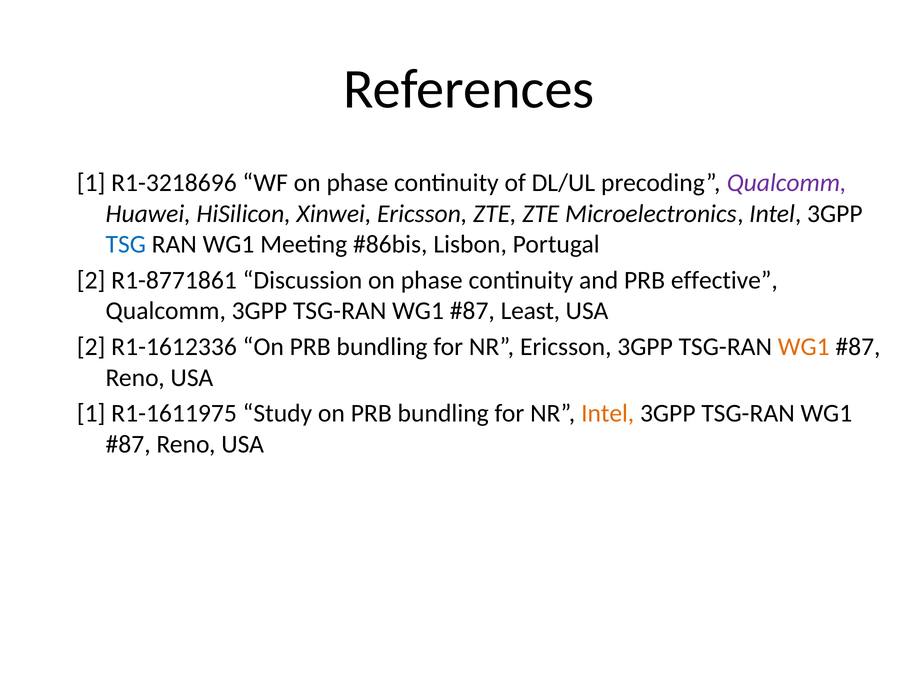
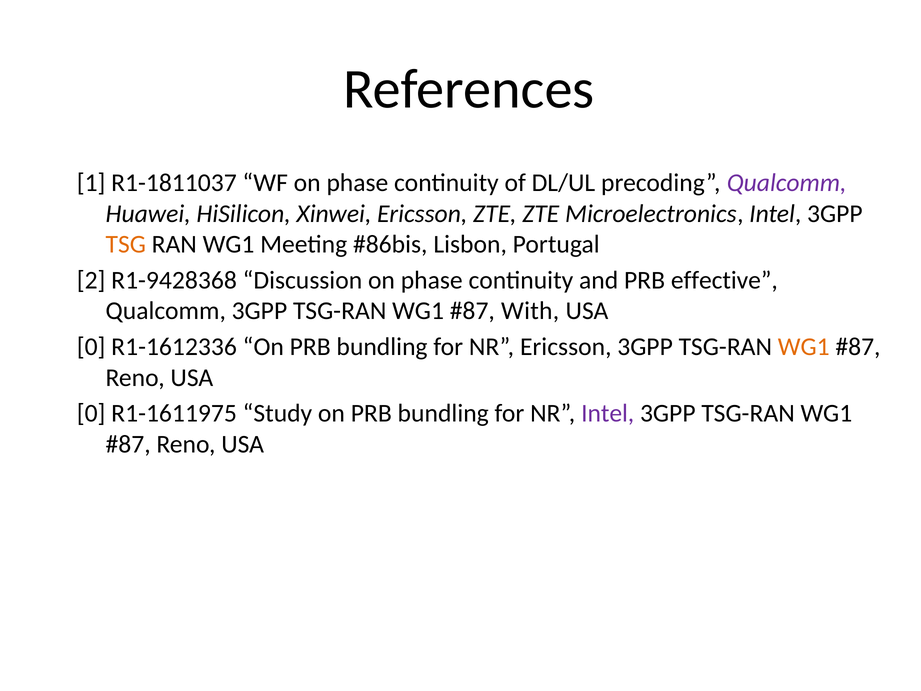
R1-3218696: R1-3218696 -> R1-1811037 (174, 183)
TSG colour: blue -> orange (126, 244)
R1-8771861: R1-8771861 -> R1-9428368 (174, 280)
Least: Least -> With (530, 311)
2: 2 -> 0 (91, 347)
1: 1 -> 0 (91, 413)
Intel colour: orange -> purple (608, 413)
